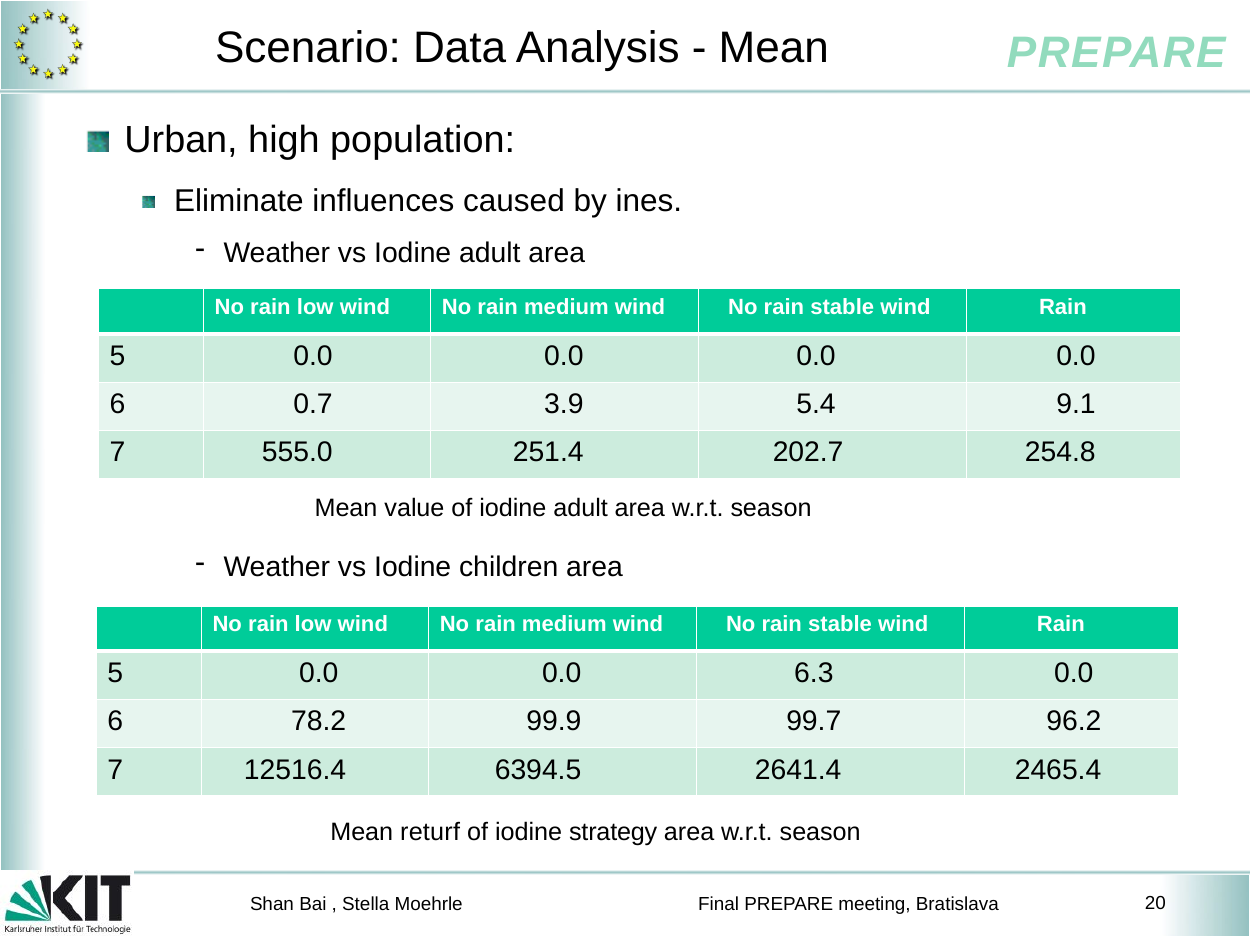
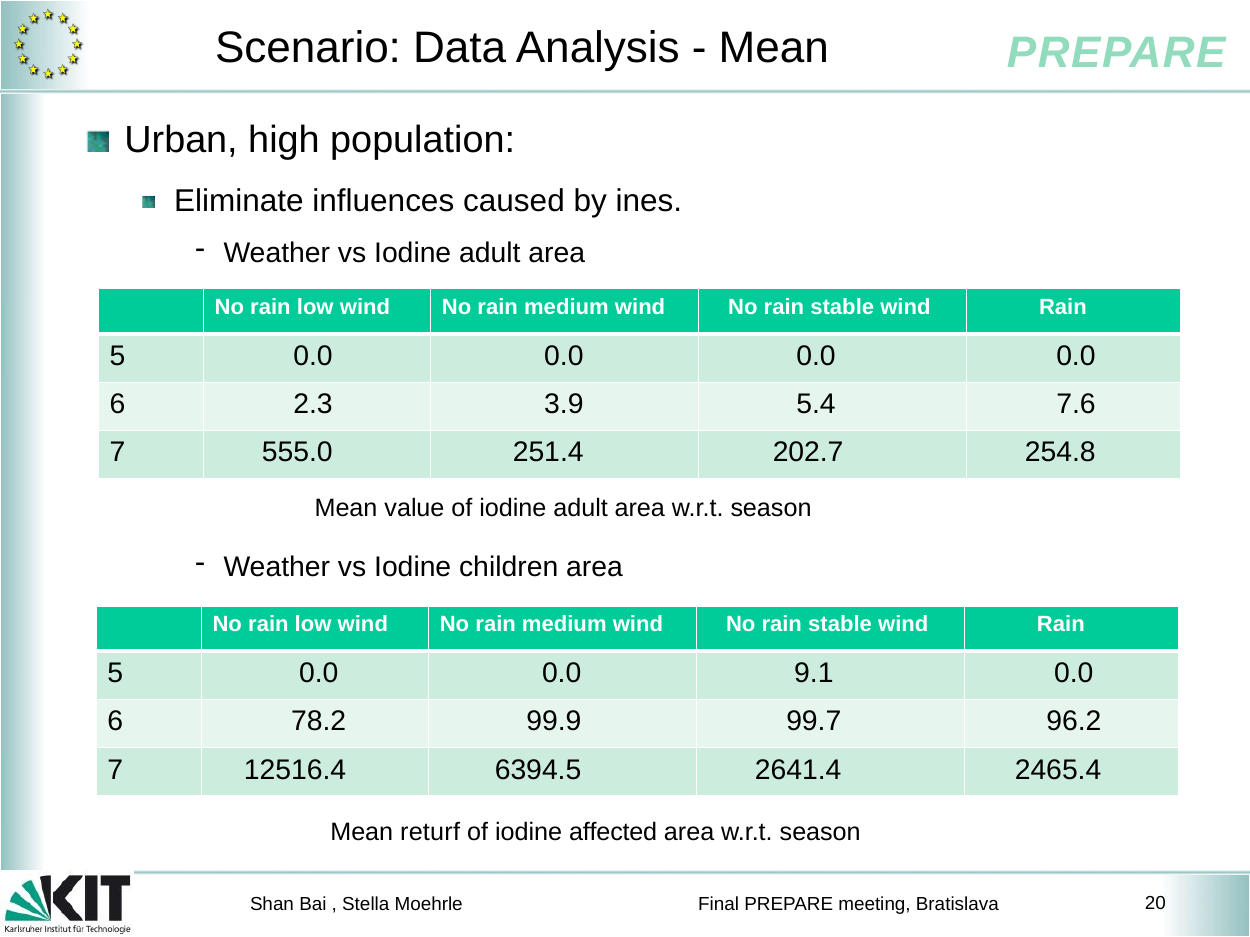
0.7: 0.7 -> 2.3 (313, 404)
9.1: 9.1 -> 7.6 (1076, 404)
6.3: 6.3 -> 9.1 (814, 674)
strategy: strategy -> affected (613, 832)
